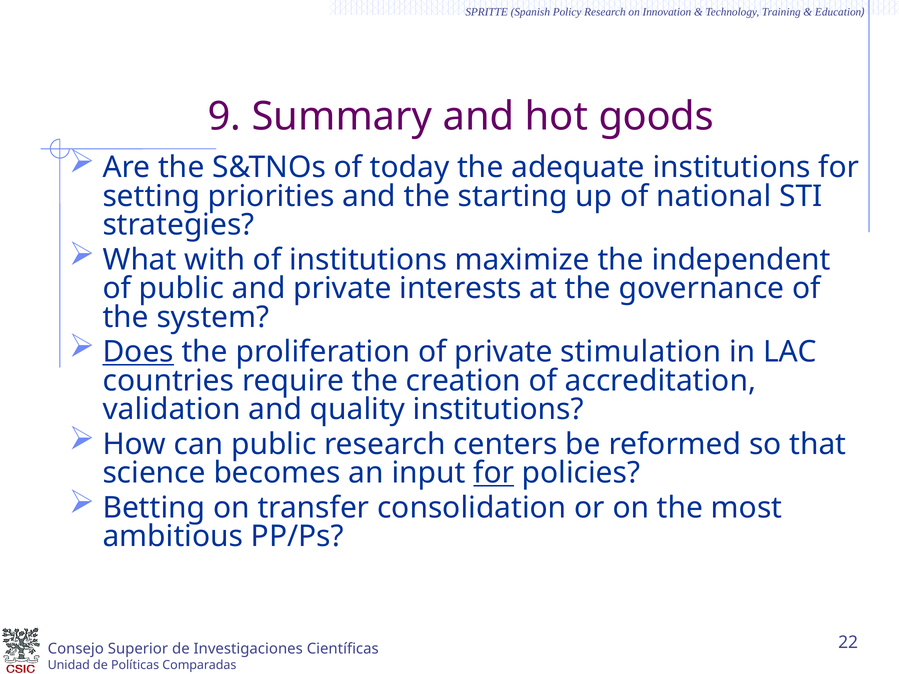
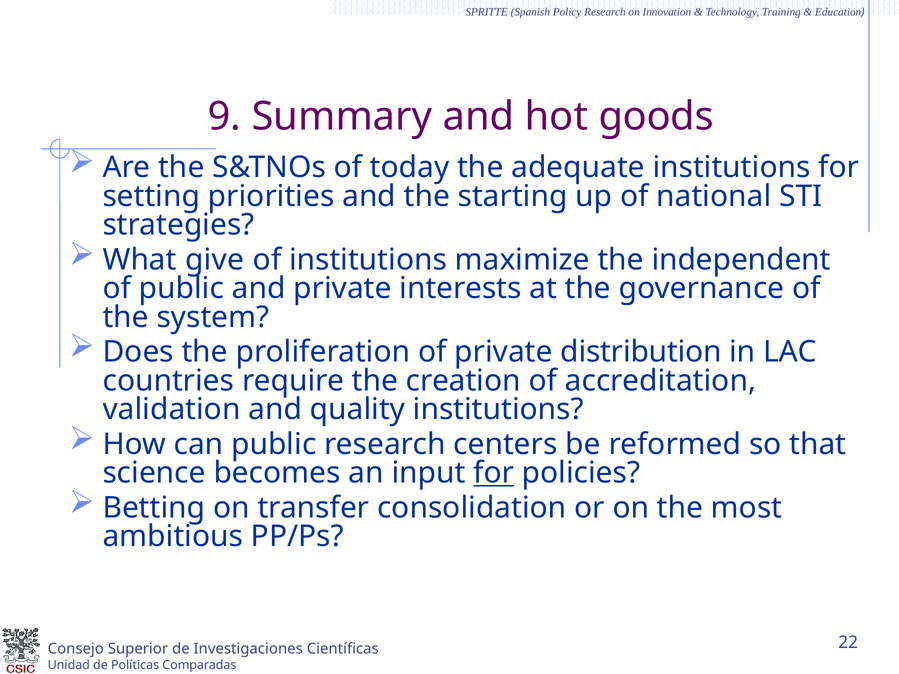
with: with -> give (215, 260)
Does underline: present -> none (138, 352)
stimulation: stimulation -> distribution (641, 352)
